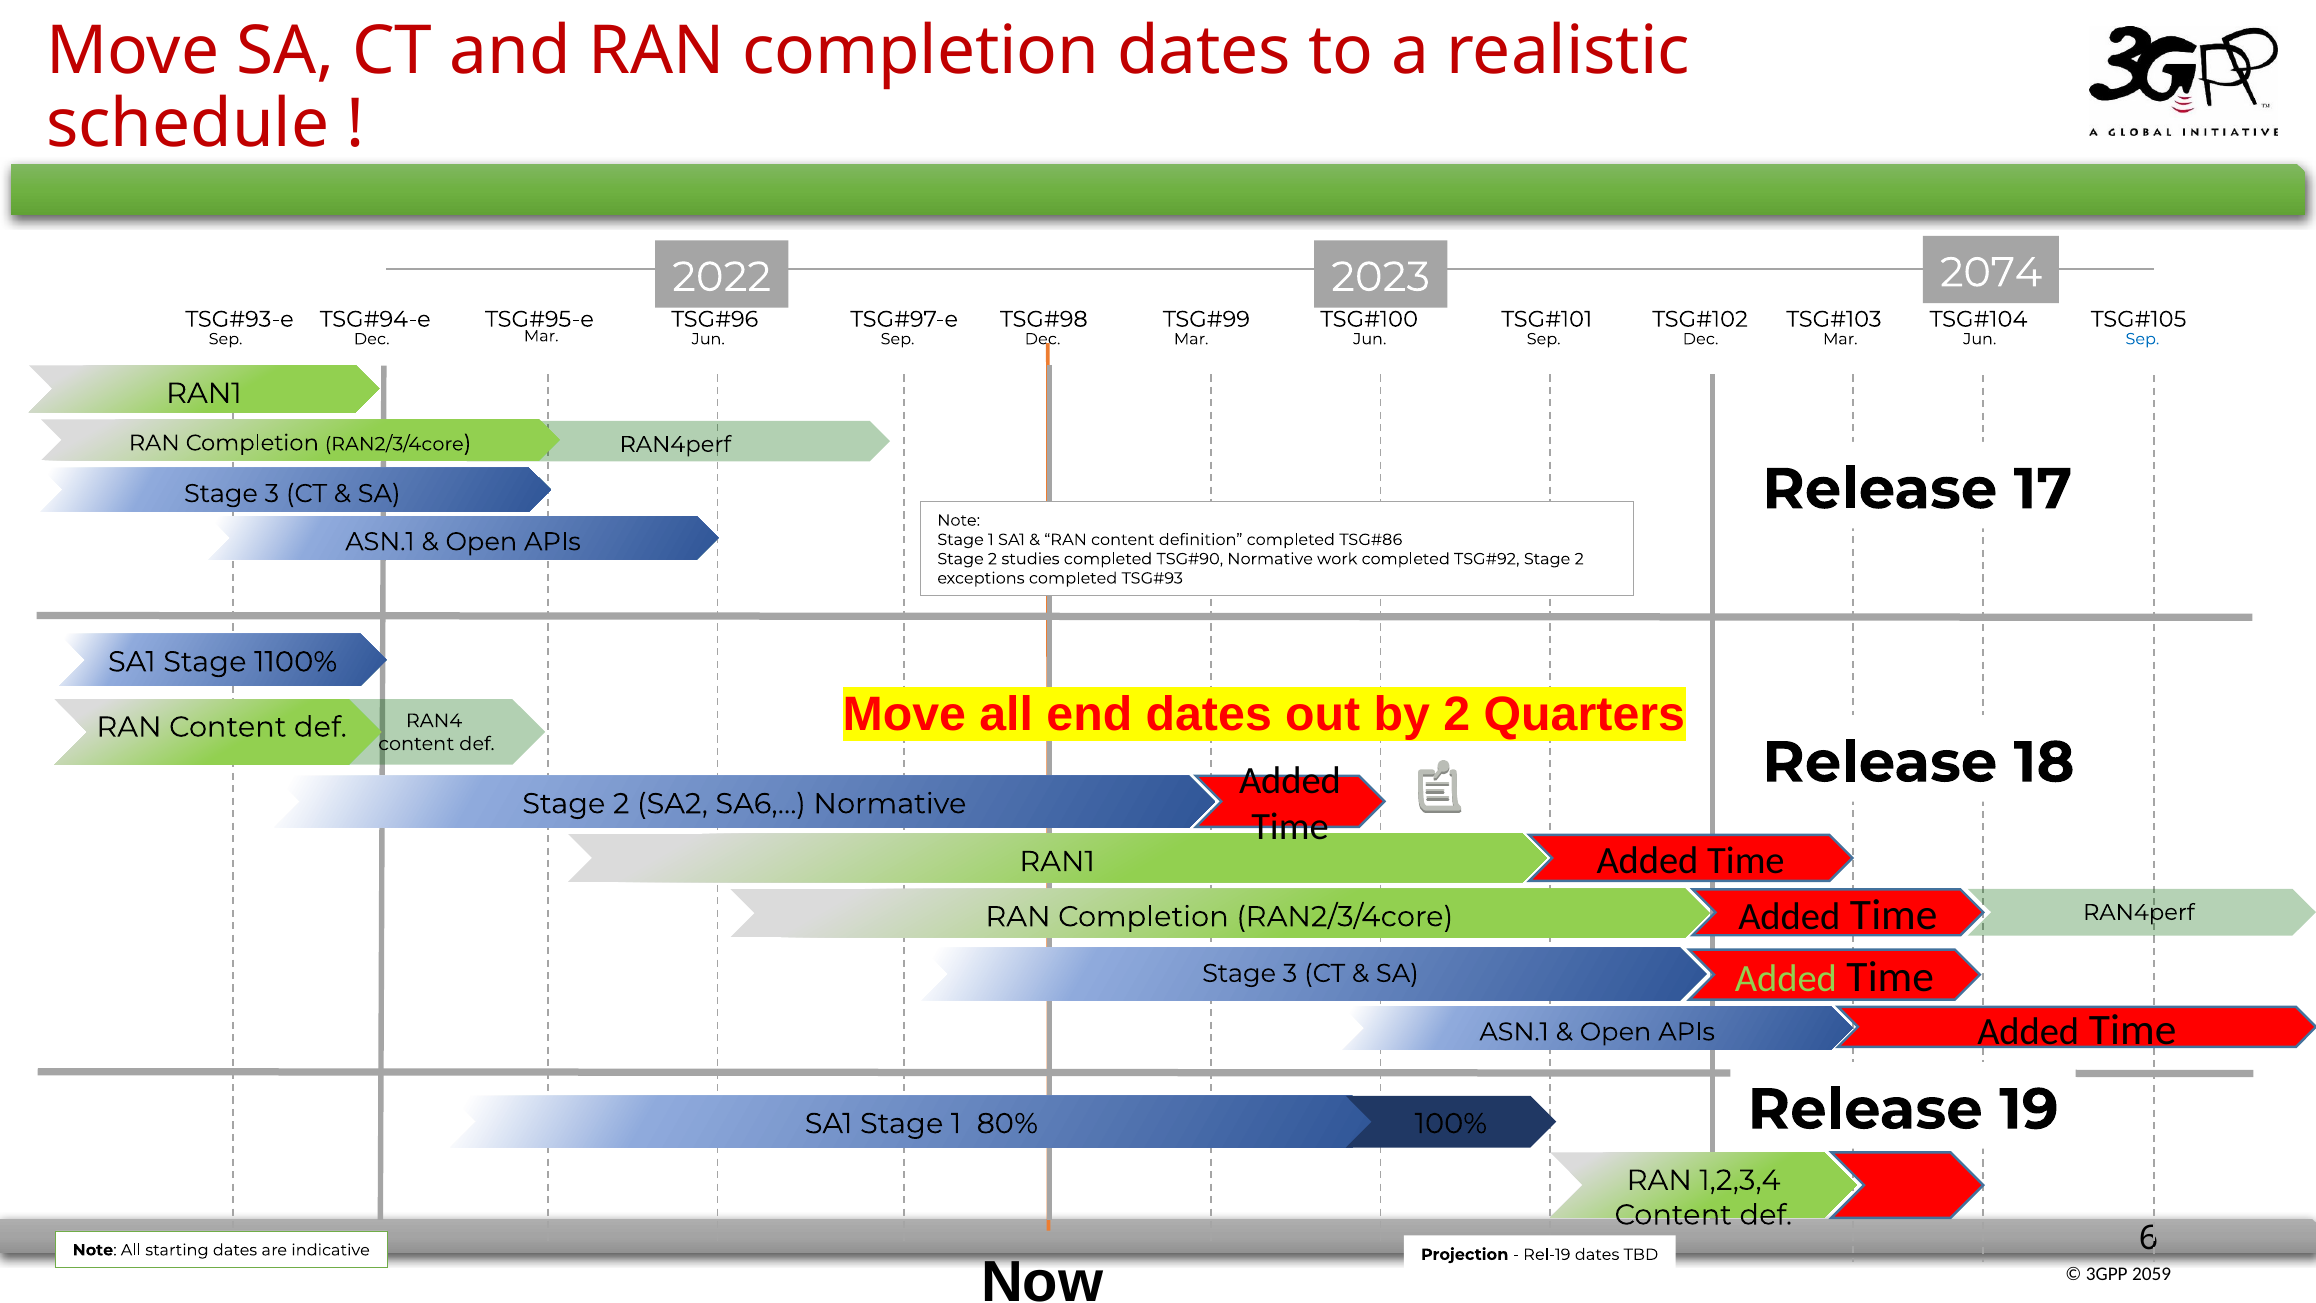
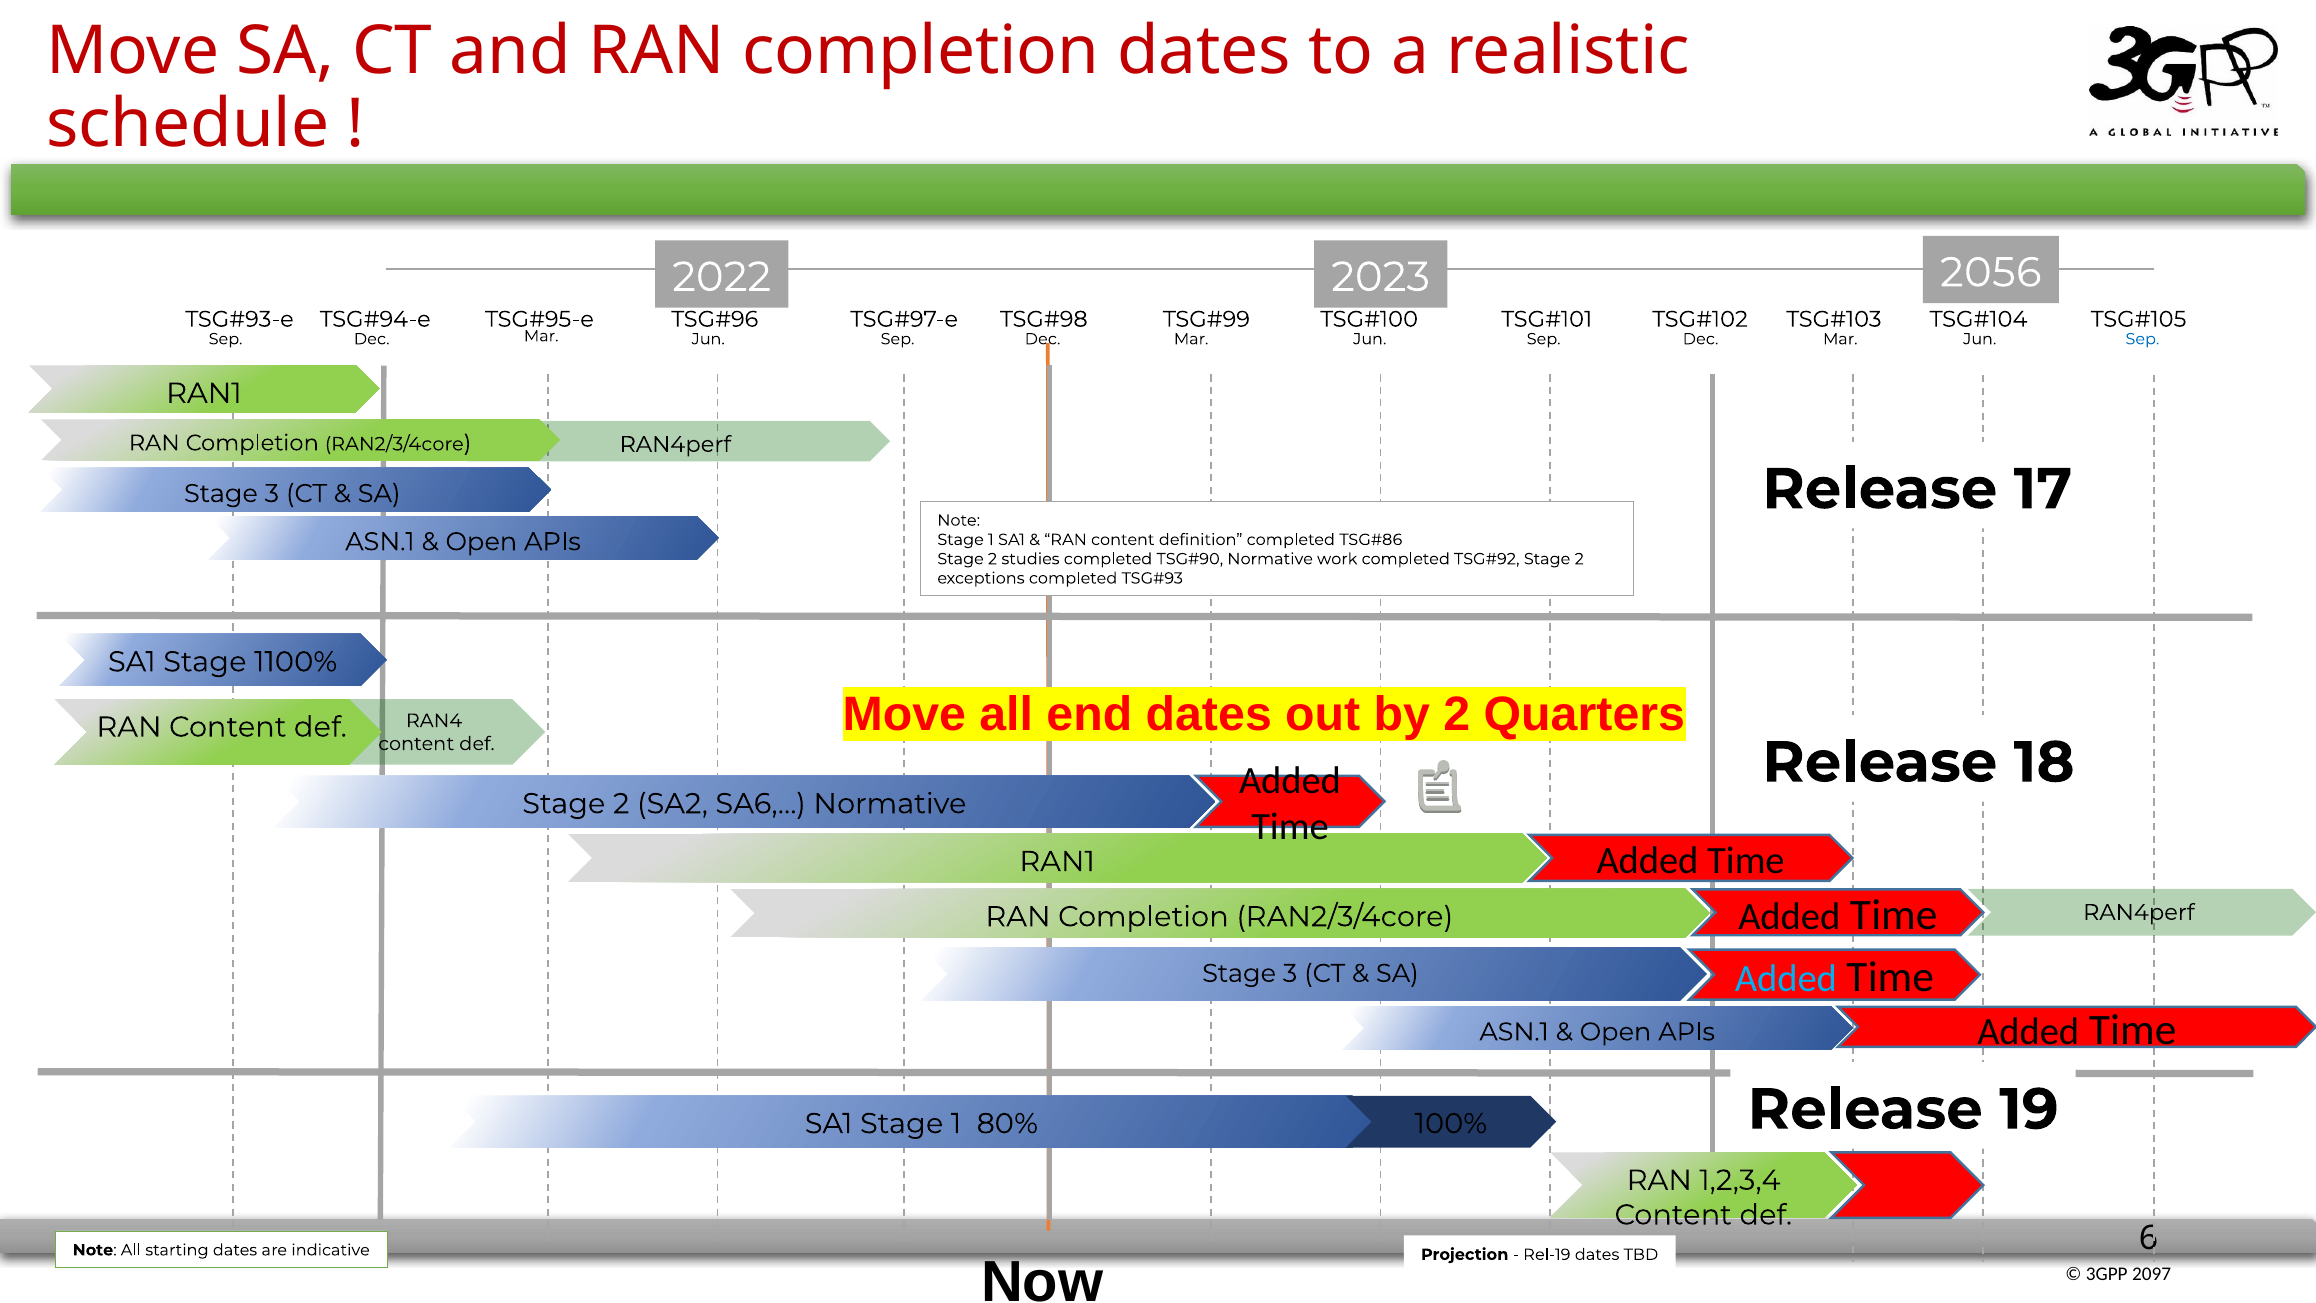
2074: 2074 -> 2056 (1991, 273)
Added colour: light green -> light blue (1786, 979)
2059: 2059 -> 2097 (2152, 1273)
